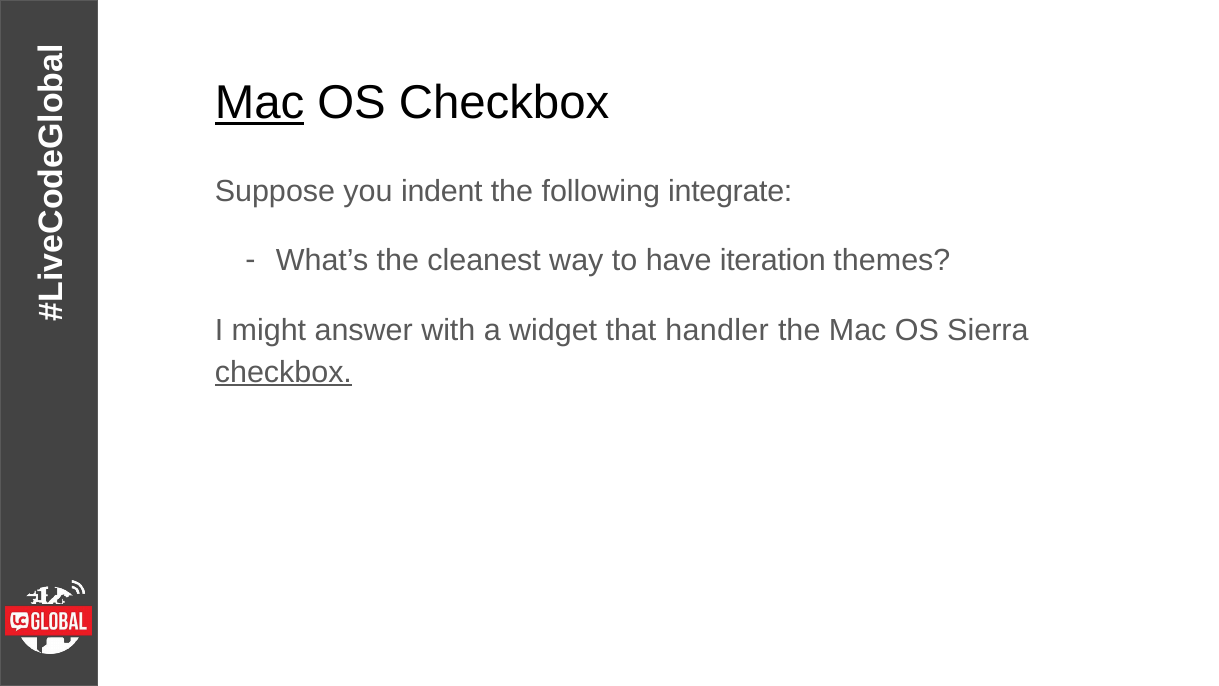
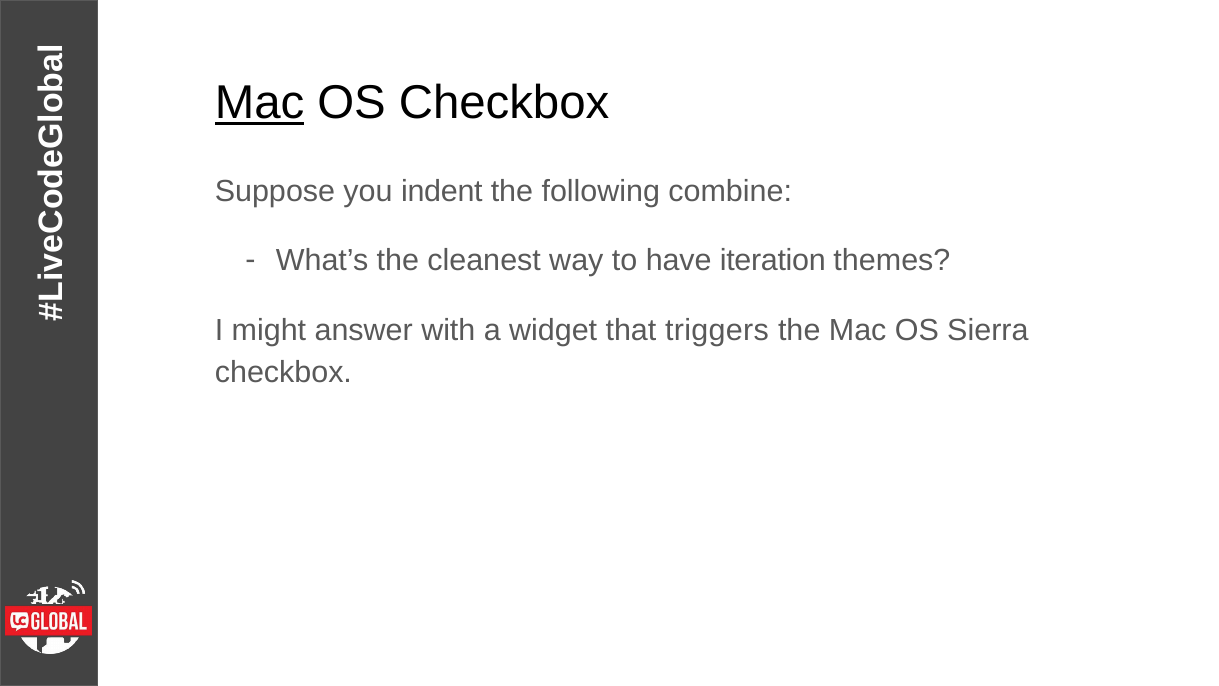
integrate: integrate -> combine (730, 192)
handler: handler -> triggers (717, 330)
checkbox underline: present -> none (283, 372)
